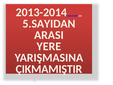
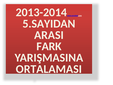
YERE: YERE -> FARK (49, 46)
ÇIKMAMIŞTIR: ÇIKMAMIŞTIR -> ORTALAMASI (49, 69)
